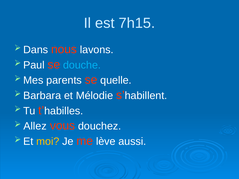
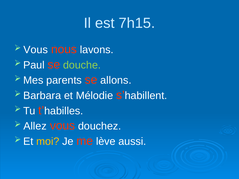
Dans: Dans -> Vous (36, 50)
douche colour: light blue -> light green (82, 65)
quelle: quelle -> allons (116, 80)
